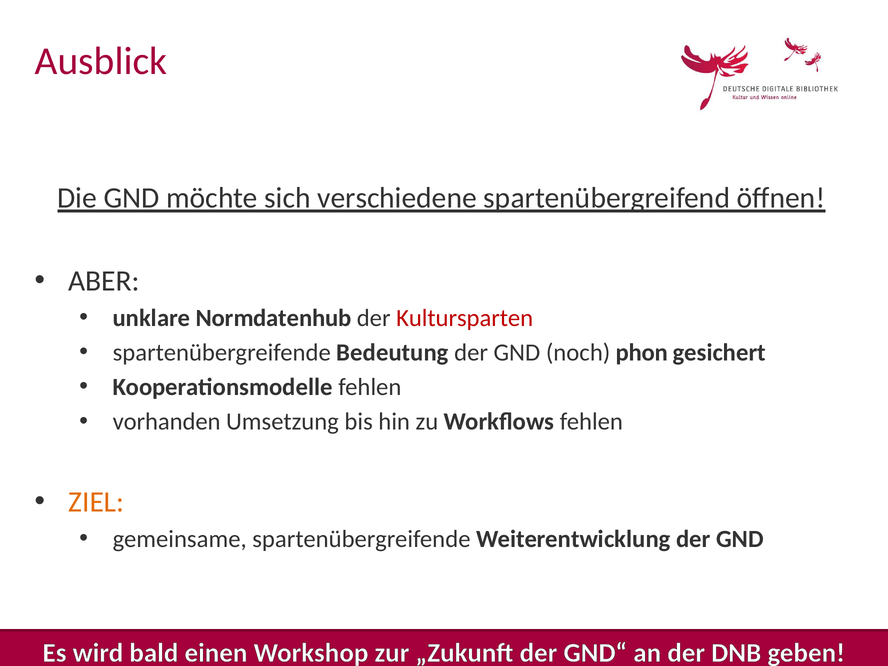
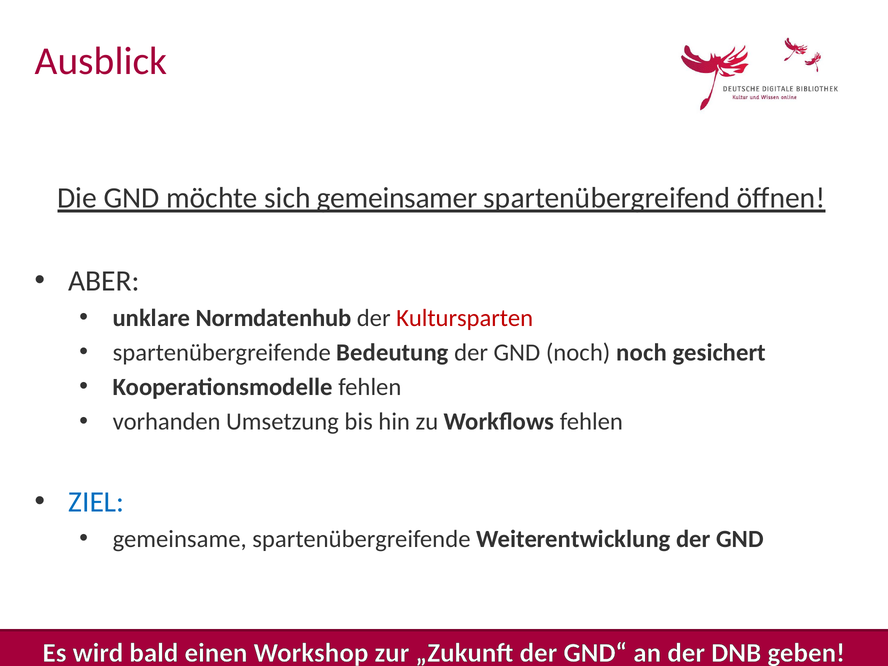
verschiedene: verschiedene -> gemeinsamer (397, 198)
noch phon: phon -> noch (641, 353)
ZIEL colour: orange -> blue (96, 502)
